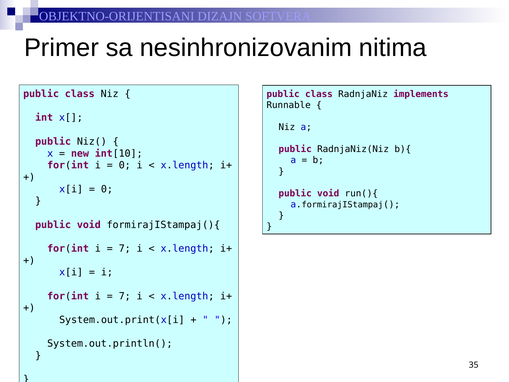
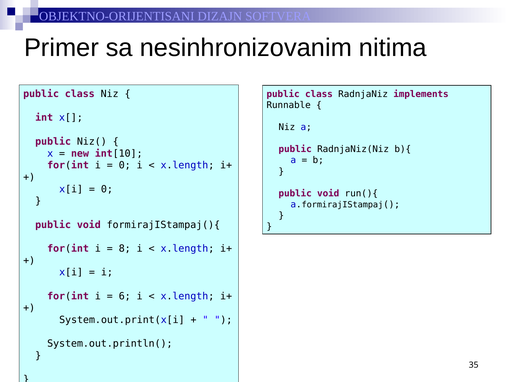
7: 7 -> 8 (125, 248)
7: 7 -> 6 (125, 296)
